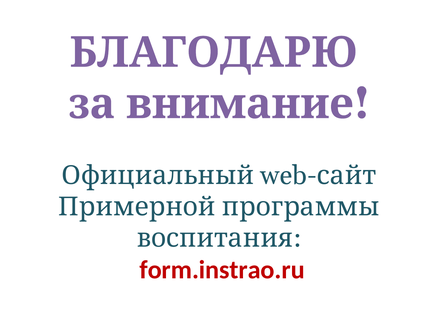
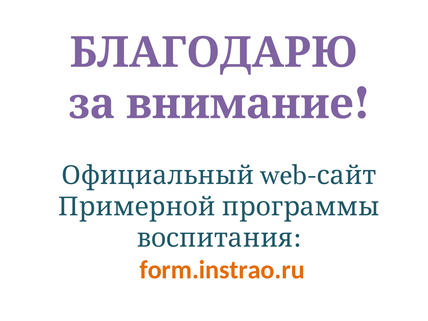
form.instrao.ru colour: red -> orange (222, 270)
